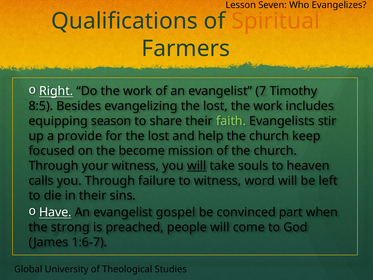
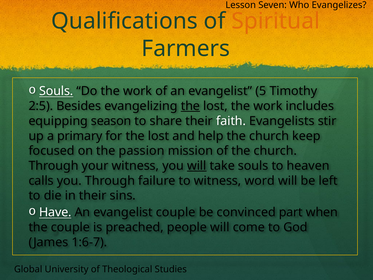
Right: Right -> Souls (56, 91)
7: 7 -> 5 (261, 91)
8:5: 8:5 -> 2:5 (41, 106)
the underline: none -> present (190, 106)
faith colour: light green -> white (231, 121)
provide: provide -> primary (80, 136)
become: become -> passion (142, 151)
evangelist gospel: gospel -> couple (176, 212)
the strong: strong -> couple (70, 227)
